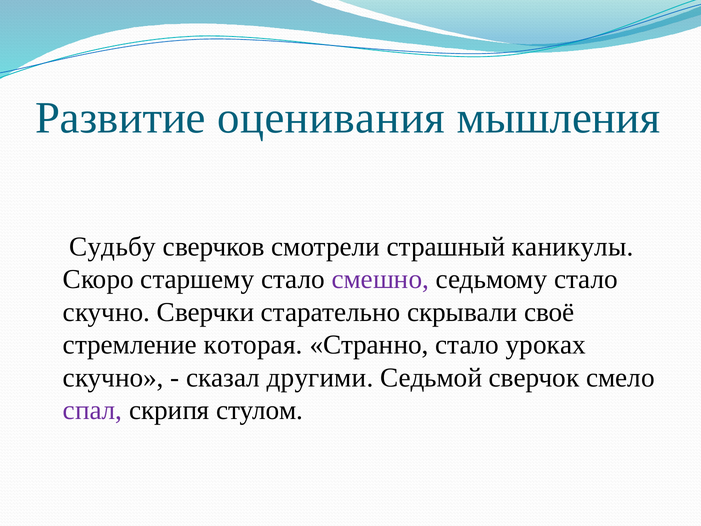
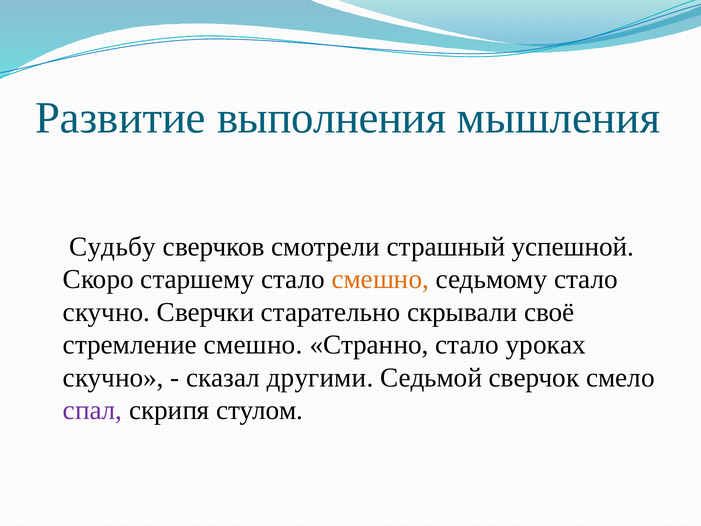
оценивания: оценивания -> выполнения (332, 118)
каникулы: каникулы -> успешной (573, 246)
смешно colour: purple -> orange (380, 279)
стремление которая: которая -> смешно (253, 345)
